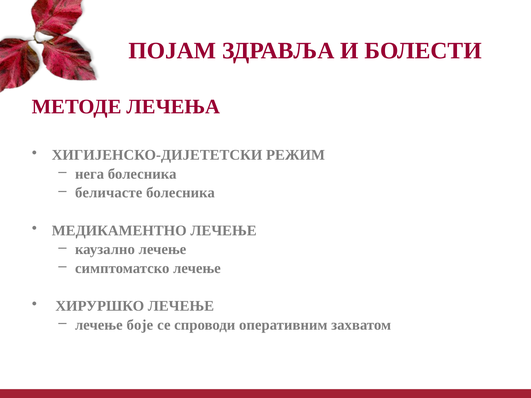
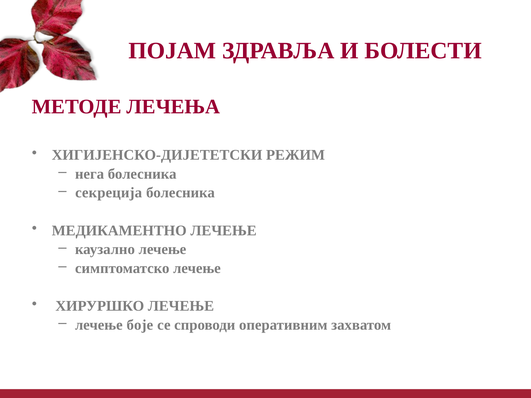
беличасте: беличасте -> секреција (109, 193)
